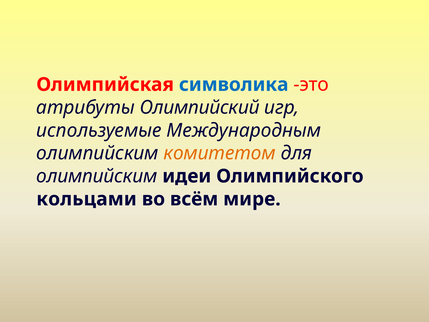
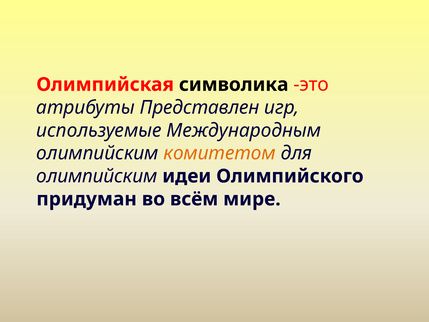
символика colour: blue -> black (234, 85)
Олимпийский: Олимпийский -> Представлен (200, 107)
кольцами: кольцами -> придуман (87, 199)
